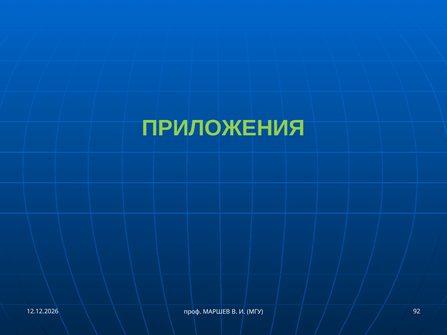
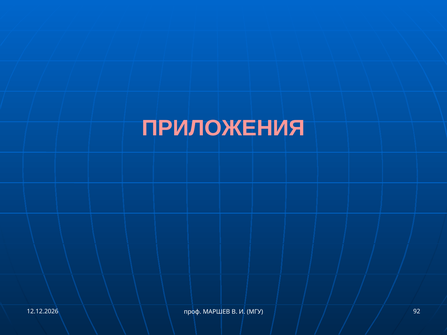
ПРИЛОЖЕНИЯ colour: light green -> pink (223, 128)
